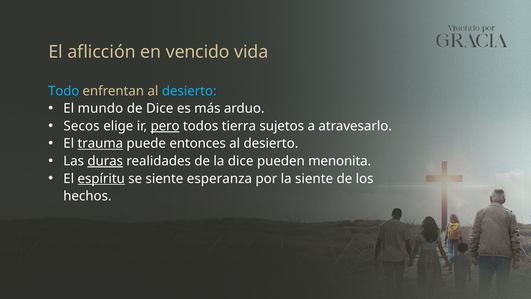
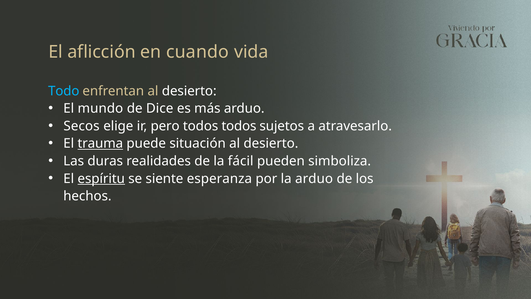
vencido: vencido -> cuando (198, 52)
desierto colour: light blue -> white (189, 91)
pero underline: present -> none (165, 126)
todos tierra: tierra -> todos (239, 126)
entonces: entonces -> situación (198, 143)
duras underline: present -> none (105, 161)
la dice: dice -> fácil (241, 161)
menonita: menonita -> simboliza (340, 161)
la siente: siente -> arduo (314, 178)
